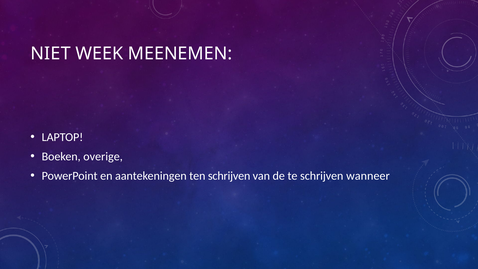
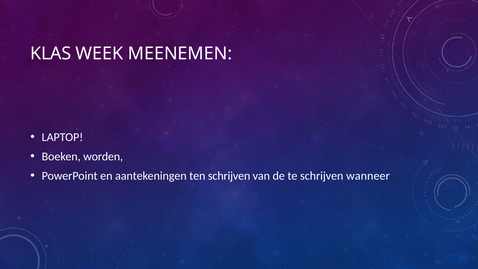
NIET: NIET -> KLAS (51, 54)
overige: overige -> worden (103, 156)
